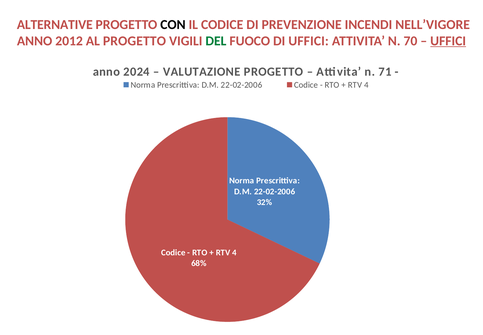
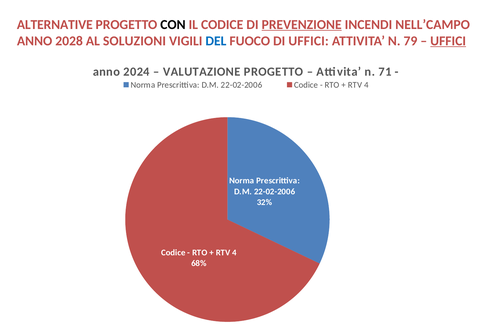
PREVENZIONE underline: none -> present (302, 24)
NELL’VIGORE: NELL’VIGORE -> NELL’CAMPO (433, 24)
2012: 2012 -> 2028 (69, 41)
AL PROGETTO: PROGETTO -> SOLUZIONI (134, 41)
DEL colour: green -> blue (216, 41)
70: 70 -> 79 (410, 41)
